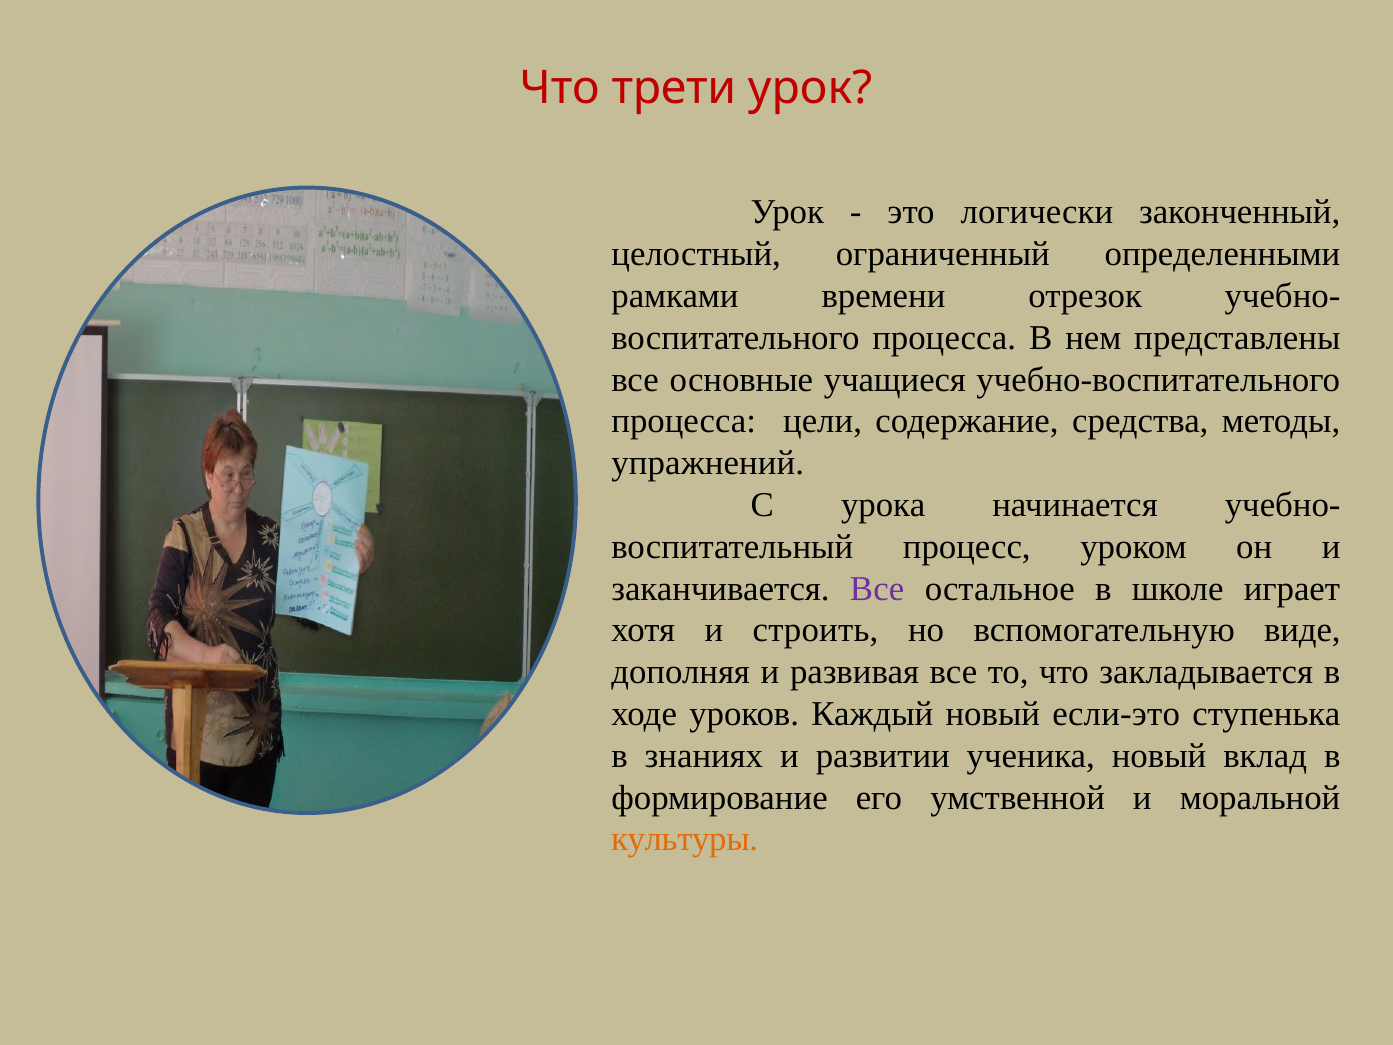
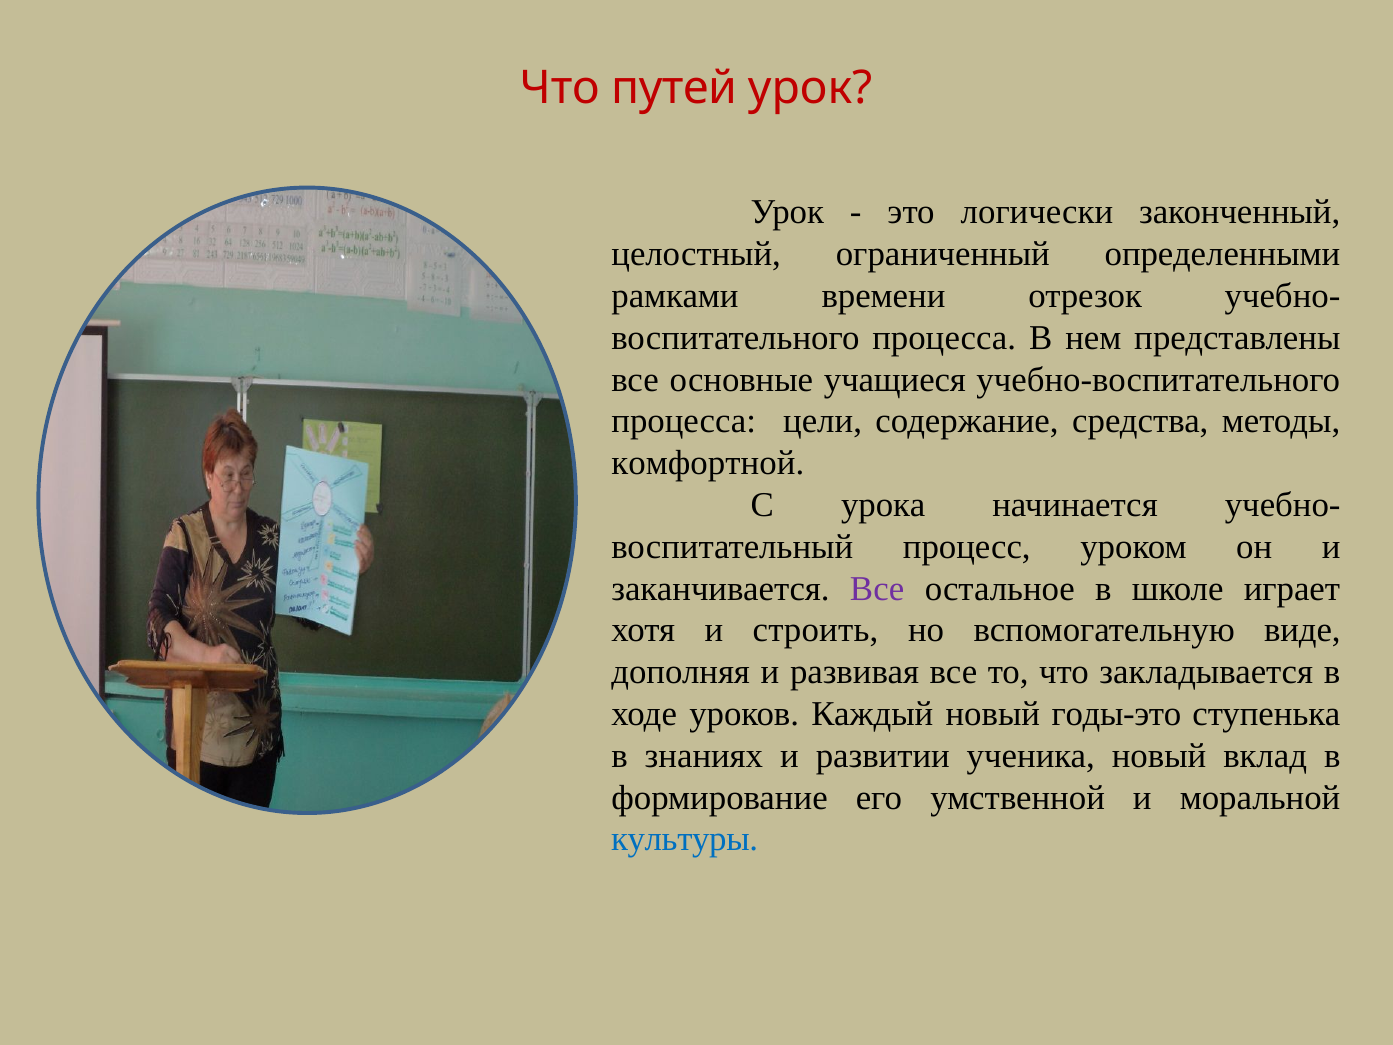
трети: трети -> путей (674, 89)
упражнений: упражнений -> комфортной (708, 463)
если-это: если-это -> годы-это (1116, 714)
культуры colour: orange -> blue (685, 839)
